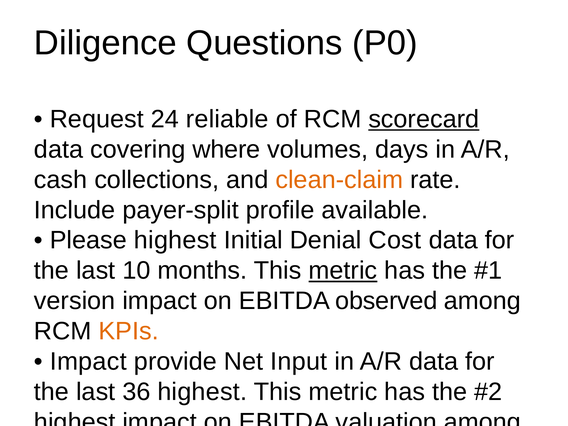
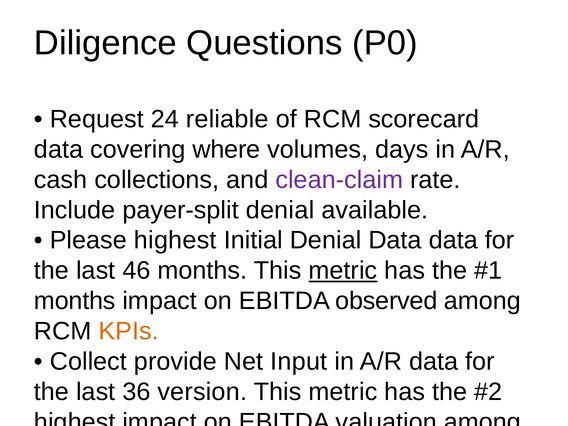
scorecard underline: present -> none (424, 119)
clean-claim colour: orange -> purple (339, 180)
payer-split profile: profile -> denial (280, 210)
Denial Cost: Cost -> Data (395, 240)
10: 10 -> 46 (136, 271)
version: version -> months (75, 301)
Impact: Impact -> Collect (88, 362)
36 highest: highest -> version (202, 392)
